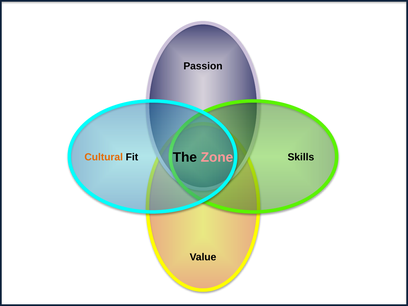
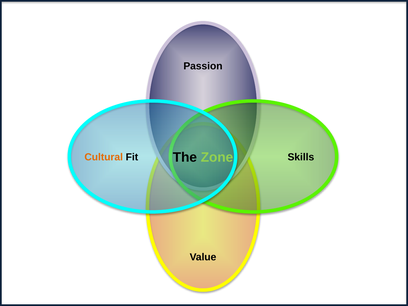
Zone colour: pink -> light green (217, 157)
